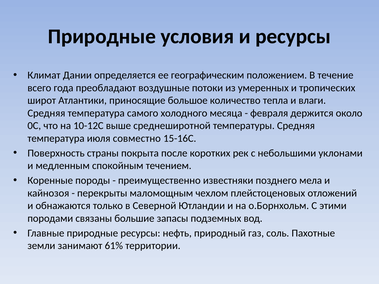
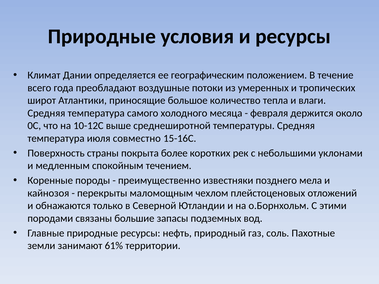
после: после -> более (174, 153)
